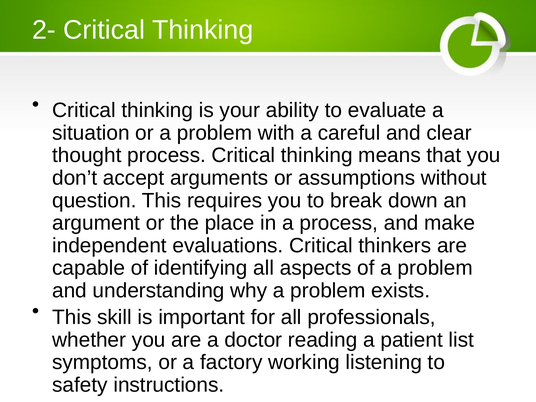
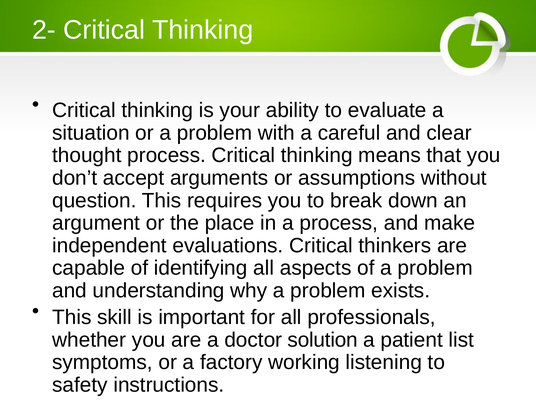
reading: reading -> solution (323, 340)
